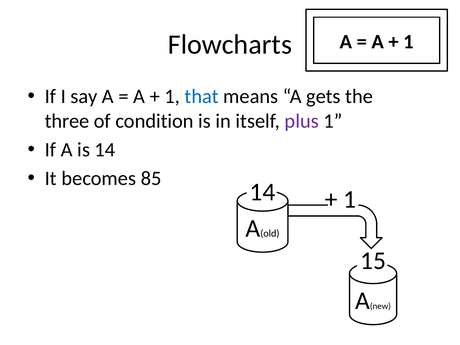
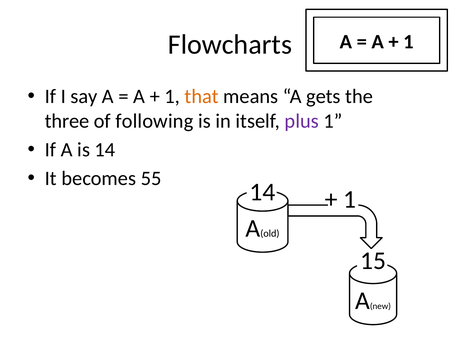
that colour: blue -> orange (202, 97)
condition: condition -> following (154, 121)
85: 85 -> 55 (151, 178)
